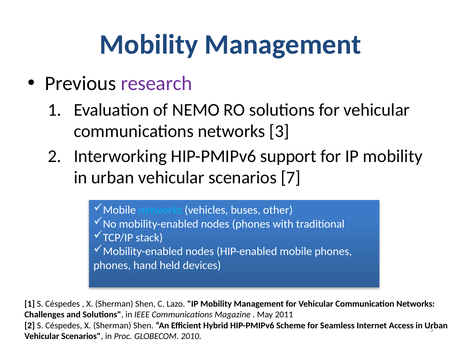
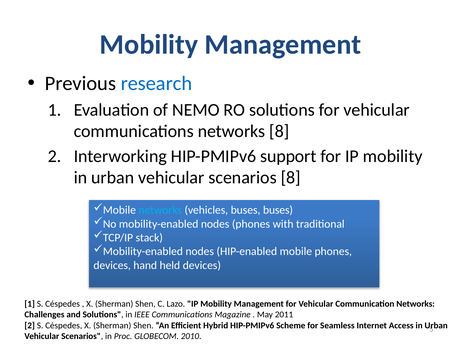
research colour: purple -> blue (156, 84)
networks 3: 3 -> 8 (279, 132)
scenarios 7: 7 -> 8 (291, 178)
buses other: other -> buses (278, 211)
phones: phones -> devices (112, 266)
